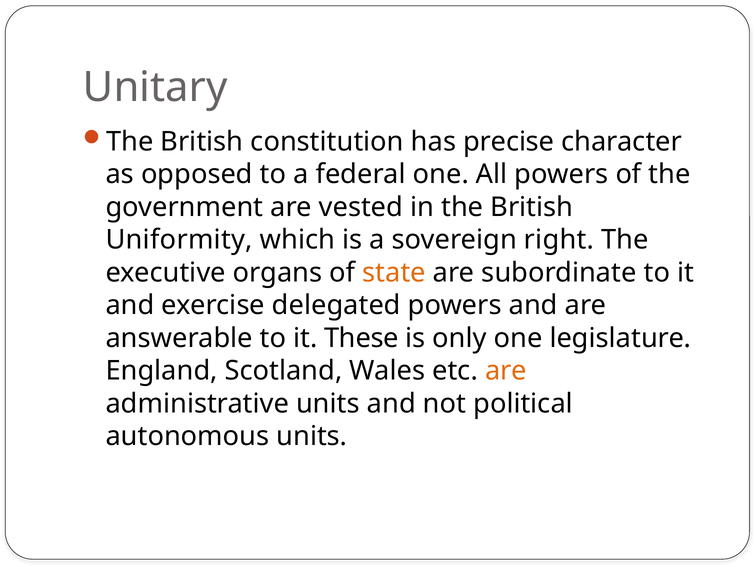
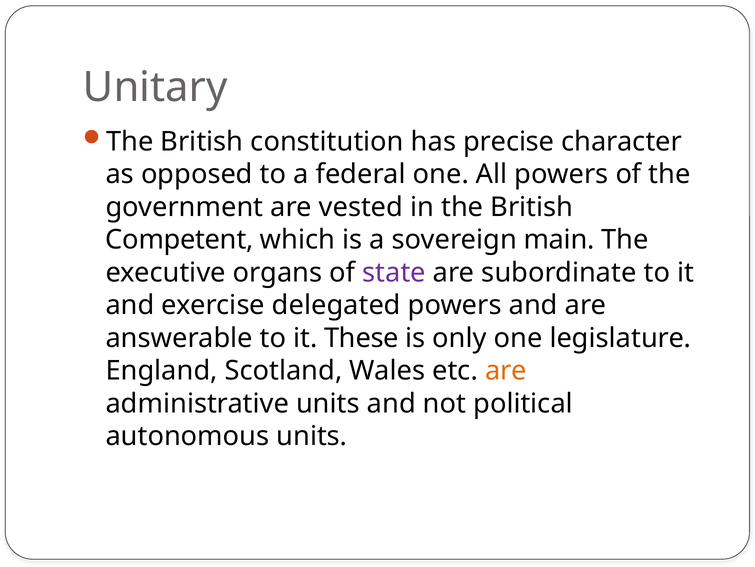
Uniformity: Uniformity -> Competent (179, 240)
right: right -> main (559, 240)
state colour: orange -> purple (394, 272)
